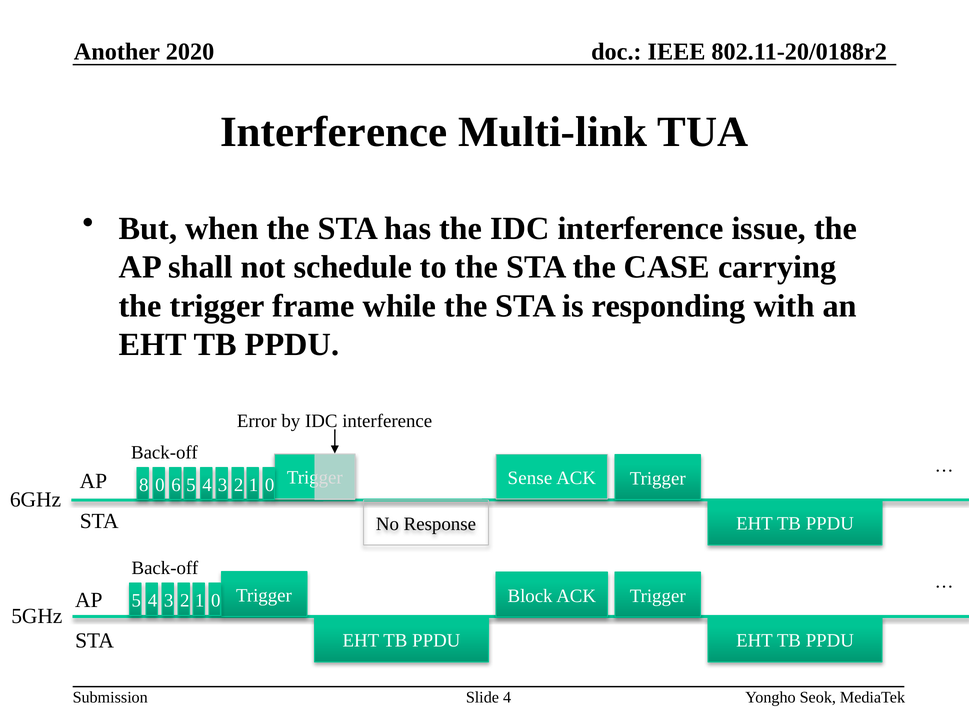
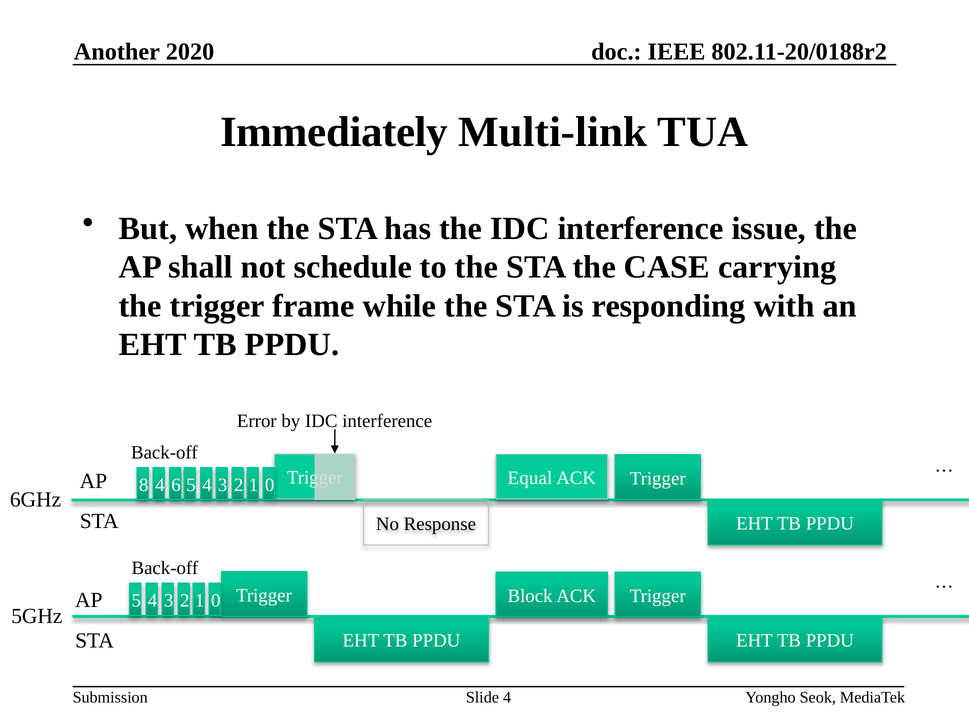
Interference: Interference -> Immediately (334, 132)
Sense: Sense -> Equal (530, 478)
8 0: 0 -> 4 (160, 485)
